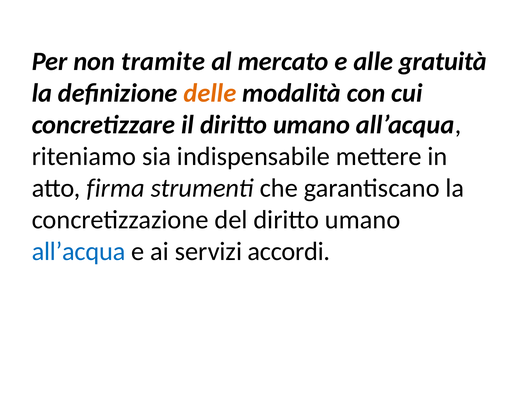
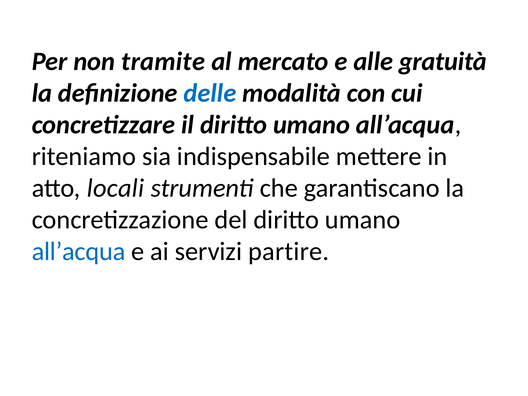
delle colour: orange -> blue (210, 93)
firma: firma -> locali (116, 188)
accordi: accordi -> partire (289, 251)
